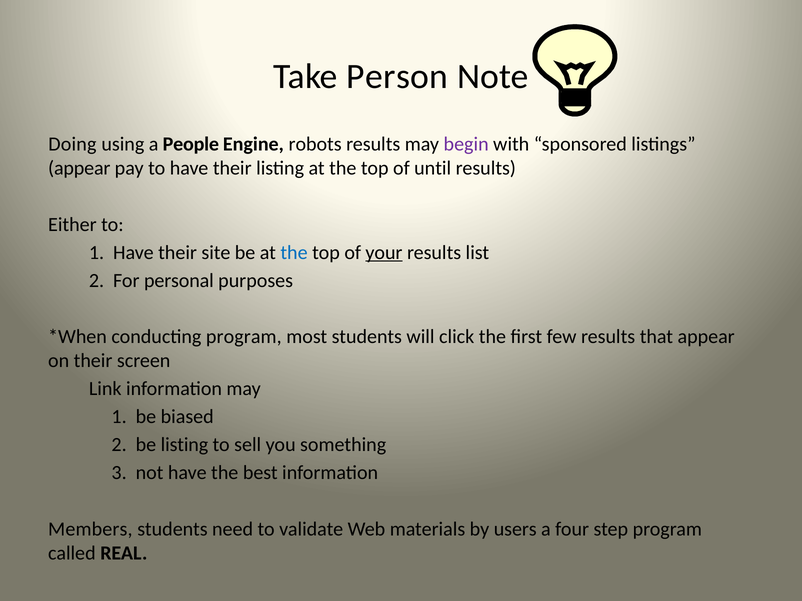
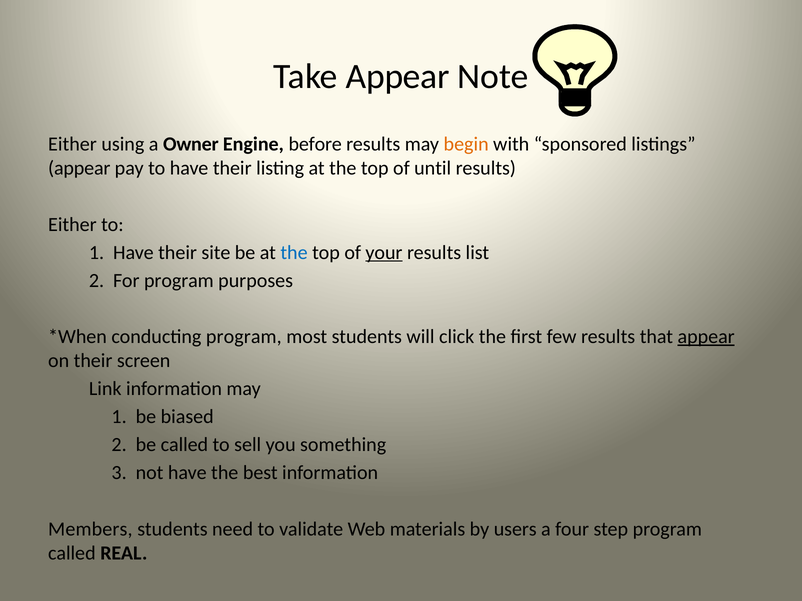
Take Person: Person -> Appear (398, 77)
Doing: Doing -> Either (72, 144)
People: People -> Owner (191, 144)
robots: robots -> before (315, 144)
begin colour: purple -> orange (466, 144)
For personal: personal -> program (179, 281)
appear underline: none -> present (706, 337)
be listing: listing -> called (184, 445)
